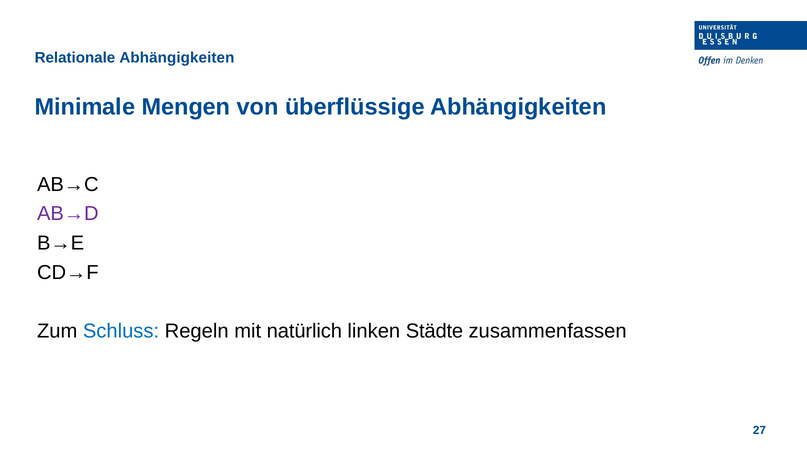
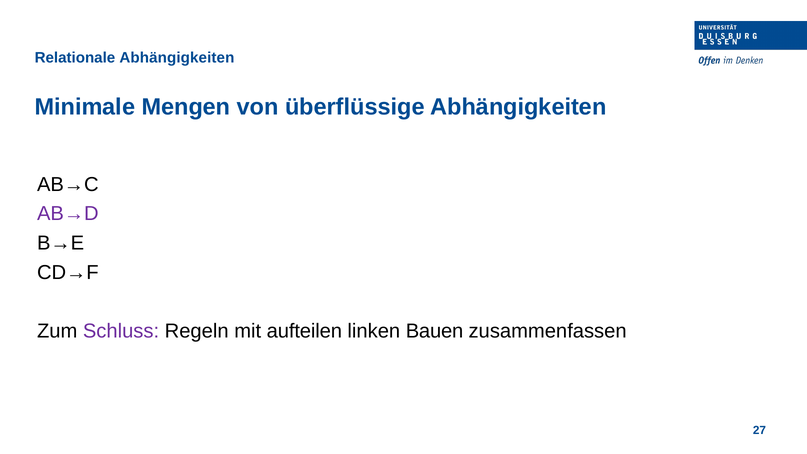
Schluss colour: blue -> purple (121, 331)
natürlich: natürlich -> aufteilen (304, 331)
Städte: Städte -> Bauen (435, 331)
